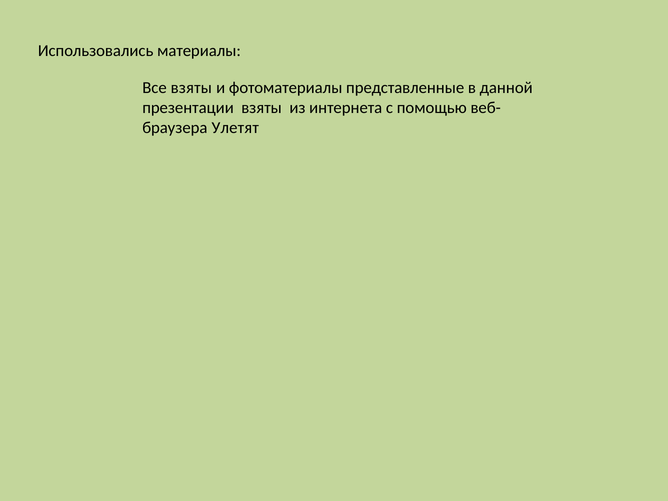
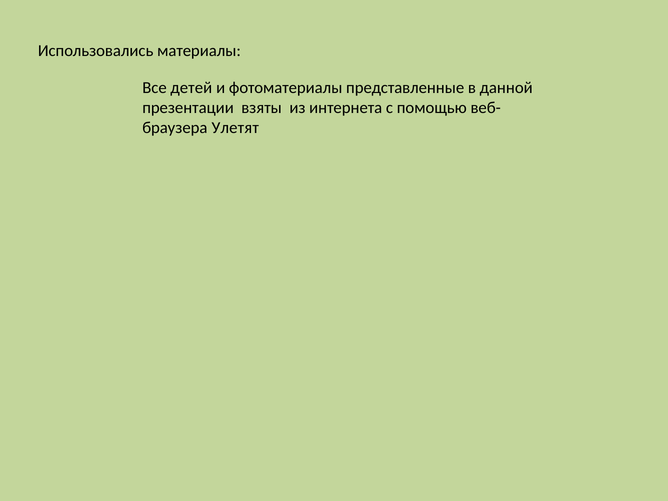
Все взяты: взяты -> детей (191, 88)
